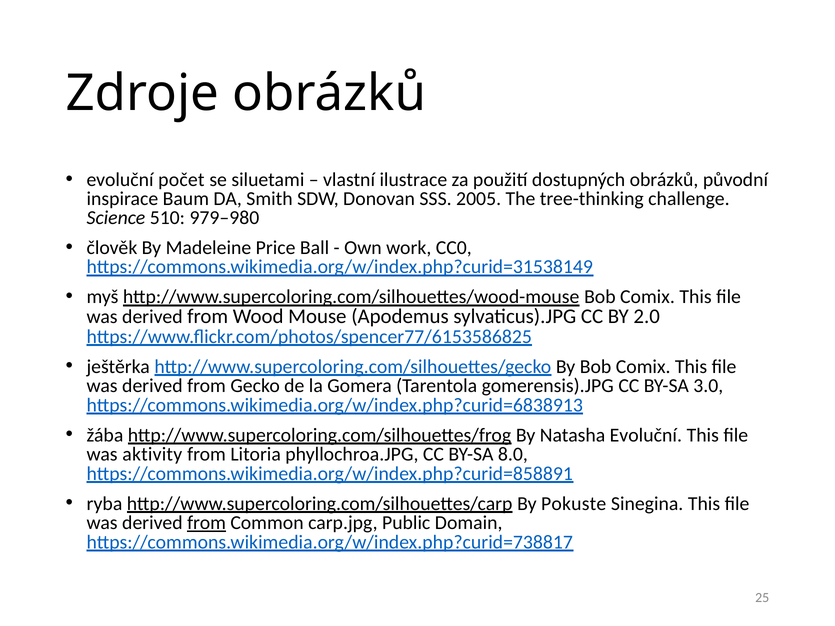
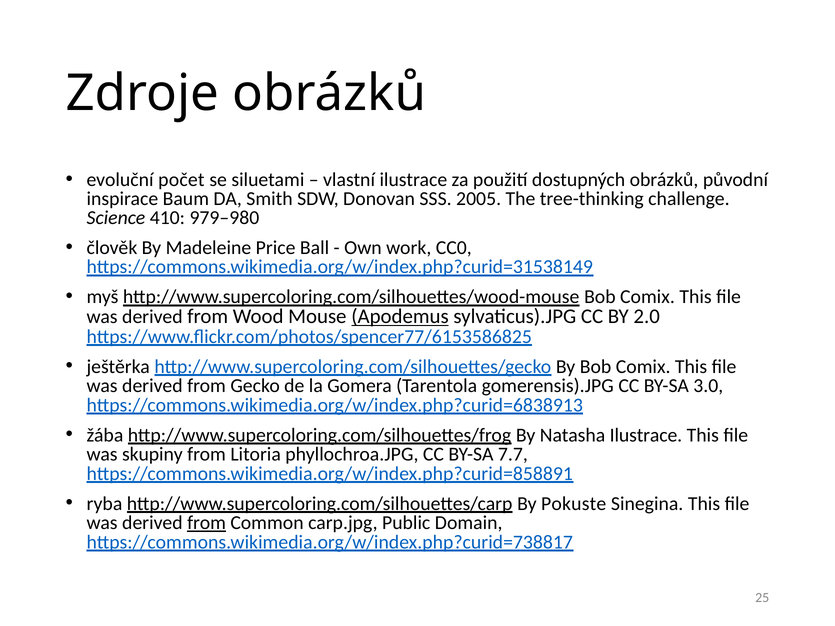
510: 510 -> 410 (167, 218)
Apodemus underline: none -> present (400, 317)
Natasha Evoluční: Evoluční -> Ilustrace (646, 435)
aktivity: aktivity -> skupiny (152, 454)
8.0: 8.0 -> 7.7 (513, 454)
